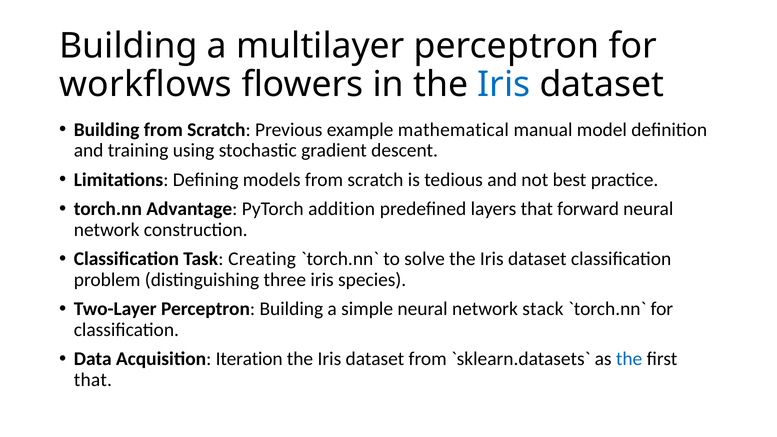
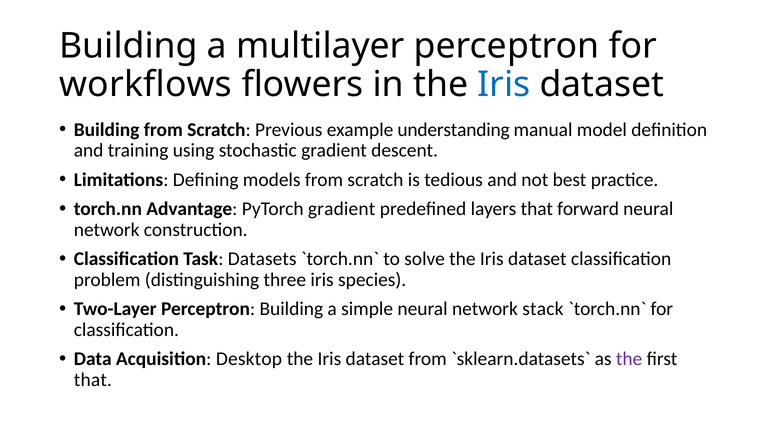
mathematical: mathematical -> understanding (454, 130)
PyTorch addition: addition -> gradient (342, 209)
Creating: Creating -> Datasets (262, 259)
Iteration: Iteration -> Desktop (249, 359)
the colour: blue -> purple (629, 359)
